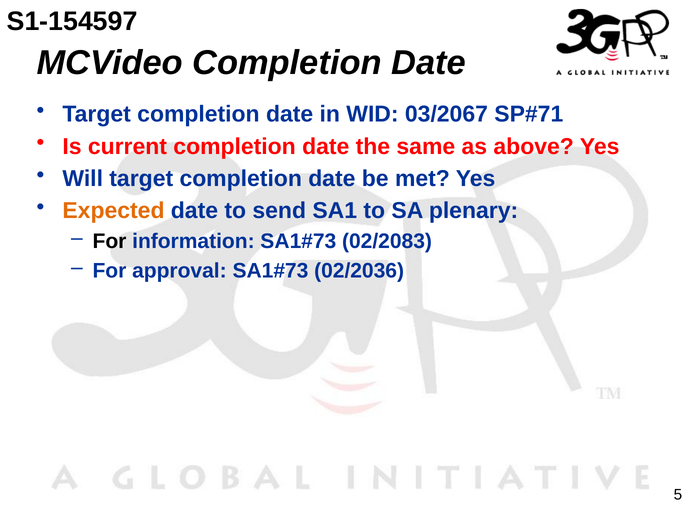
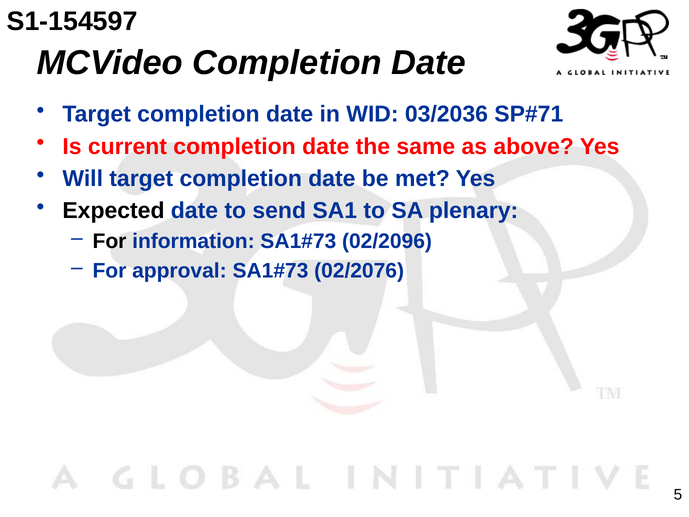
03/2067: 03/2067 -> 03/2036 (446, 114)
Expected colour: orange -> black (113, 211)
02/2083: 02/2083 -> 02/2096 (387, 241)
02/2036: 02/2036 -> 02/2076 (359, 271)
